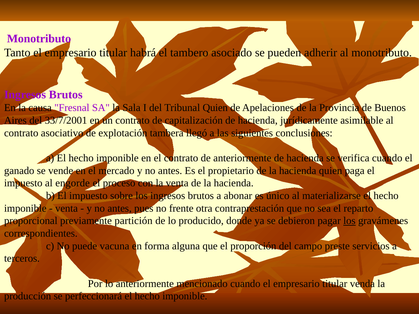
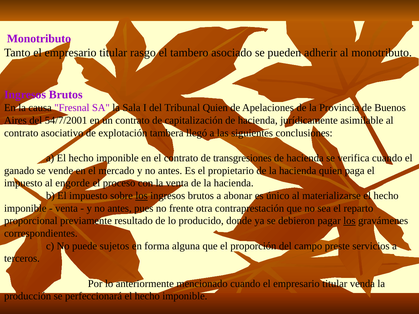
habrá: habrá -> rasgo (143, 53)
33/7/2001: 33/7/2001 -> 54/7/2001 (66, 120)
de anteriormente: anteriormente -> transgresiones (242, 158)
los underline: none -> present (142, 196)
partición: partición -> resultado (134, 221)
vacuna: vacuna -> sujetos (114, 246)
